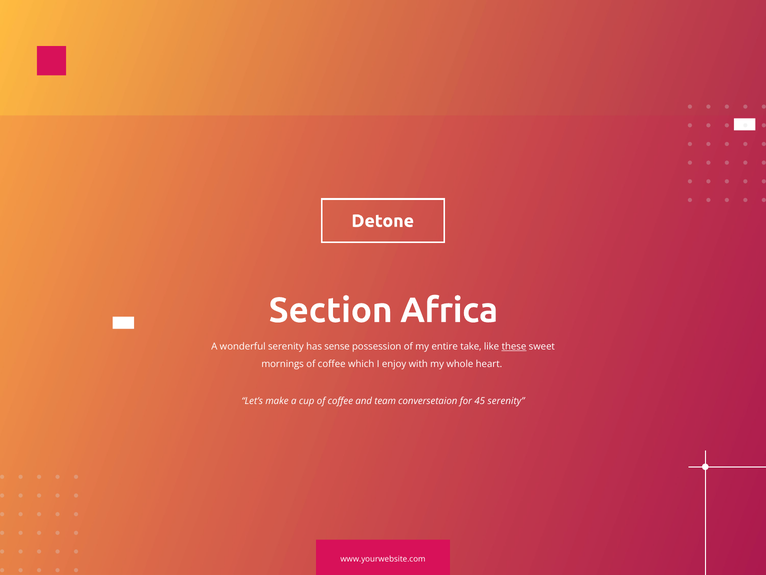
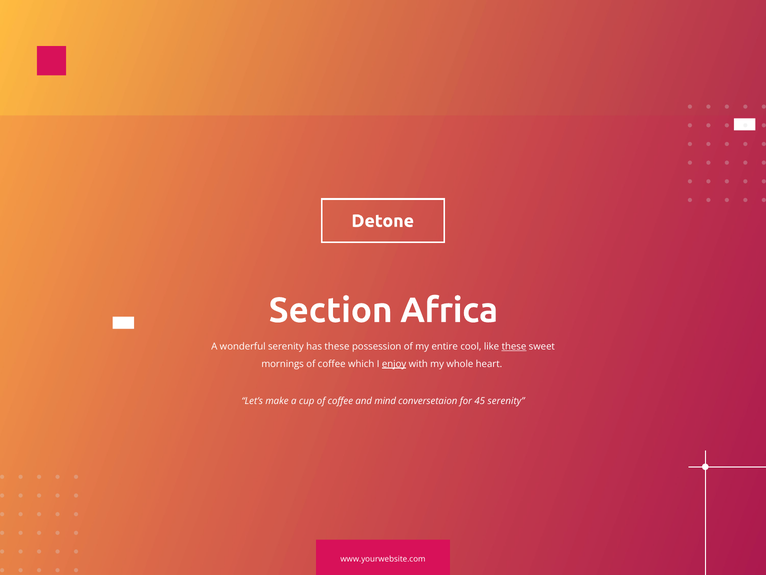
has sense: sense -> these (337, 346)
take: take -> cool (471, 346)
enjoy underline: none -> present (394, 364)
team: team -> mind (385, 401)
